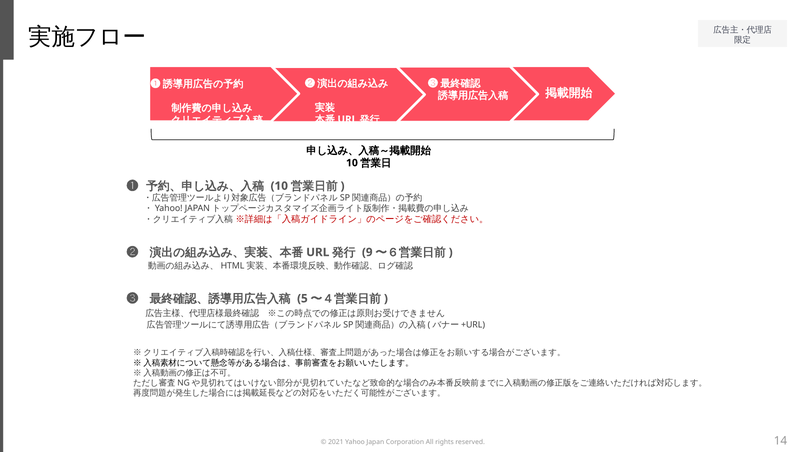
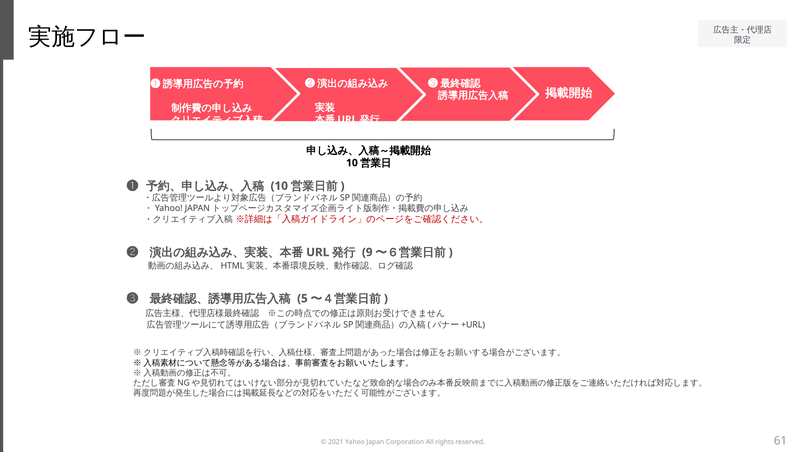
14: 14 -> 61 (780, 441)
